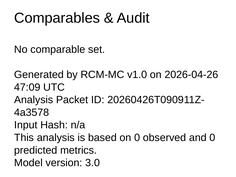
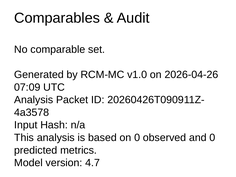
47:09: 47:09 -> 07:09 (27, 87)
3.0: 3.0 -> 4.7 (93, 163)
